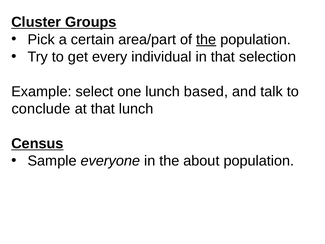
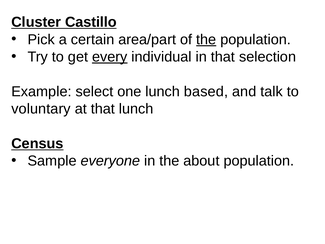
Groups: Groups -> Castillo (91, 22)
every underline: none -> present (110, 57)
conclude: conclude -> voluntary (41, 109)
